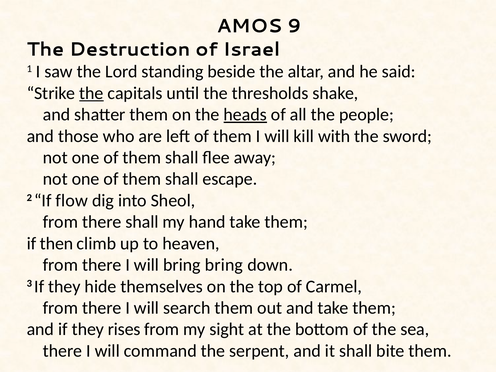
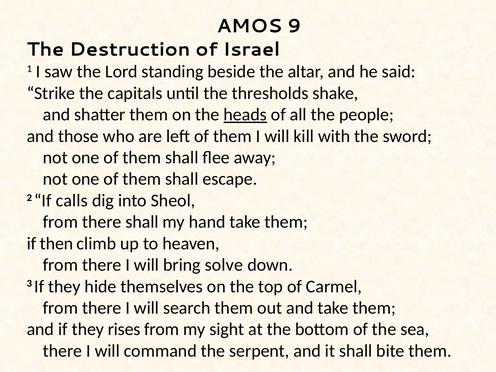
the underline: present -> none (91, 93)
flow: flow -> calls (72, 201)
bring bring: bring -> solve (224, 265)
